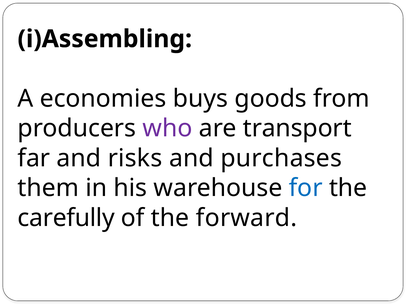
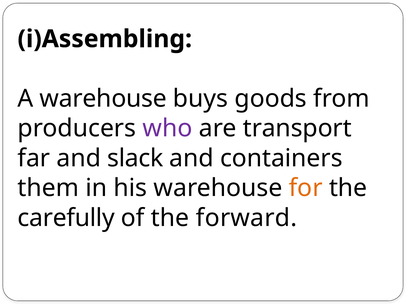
A economies: economies -> warehouse (103, 98)
risks: risks -> slack (135, 158)
purchases: purchases -> containers (281, 158)
for colour: blue -> orange (306, 188)
